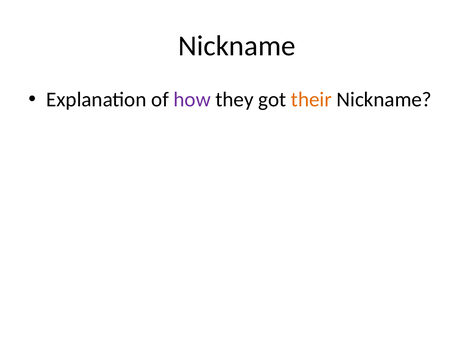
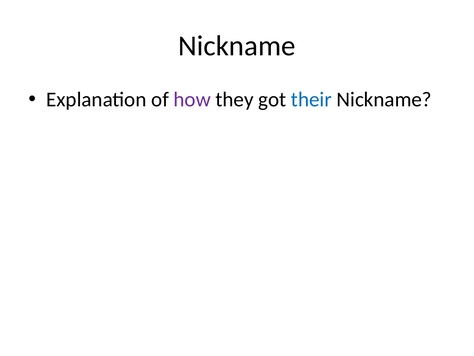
their colour: orange -> blue (311, 99)
